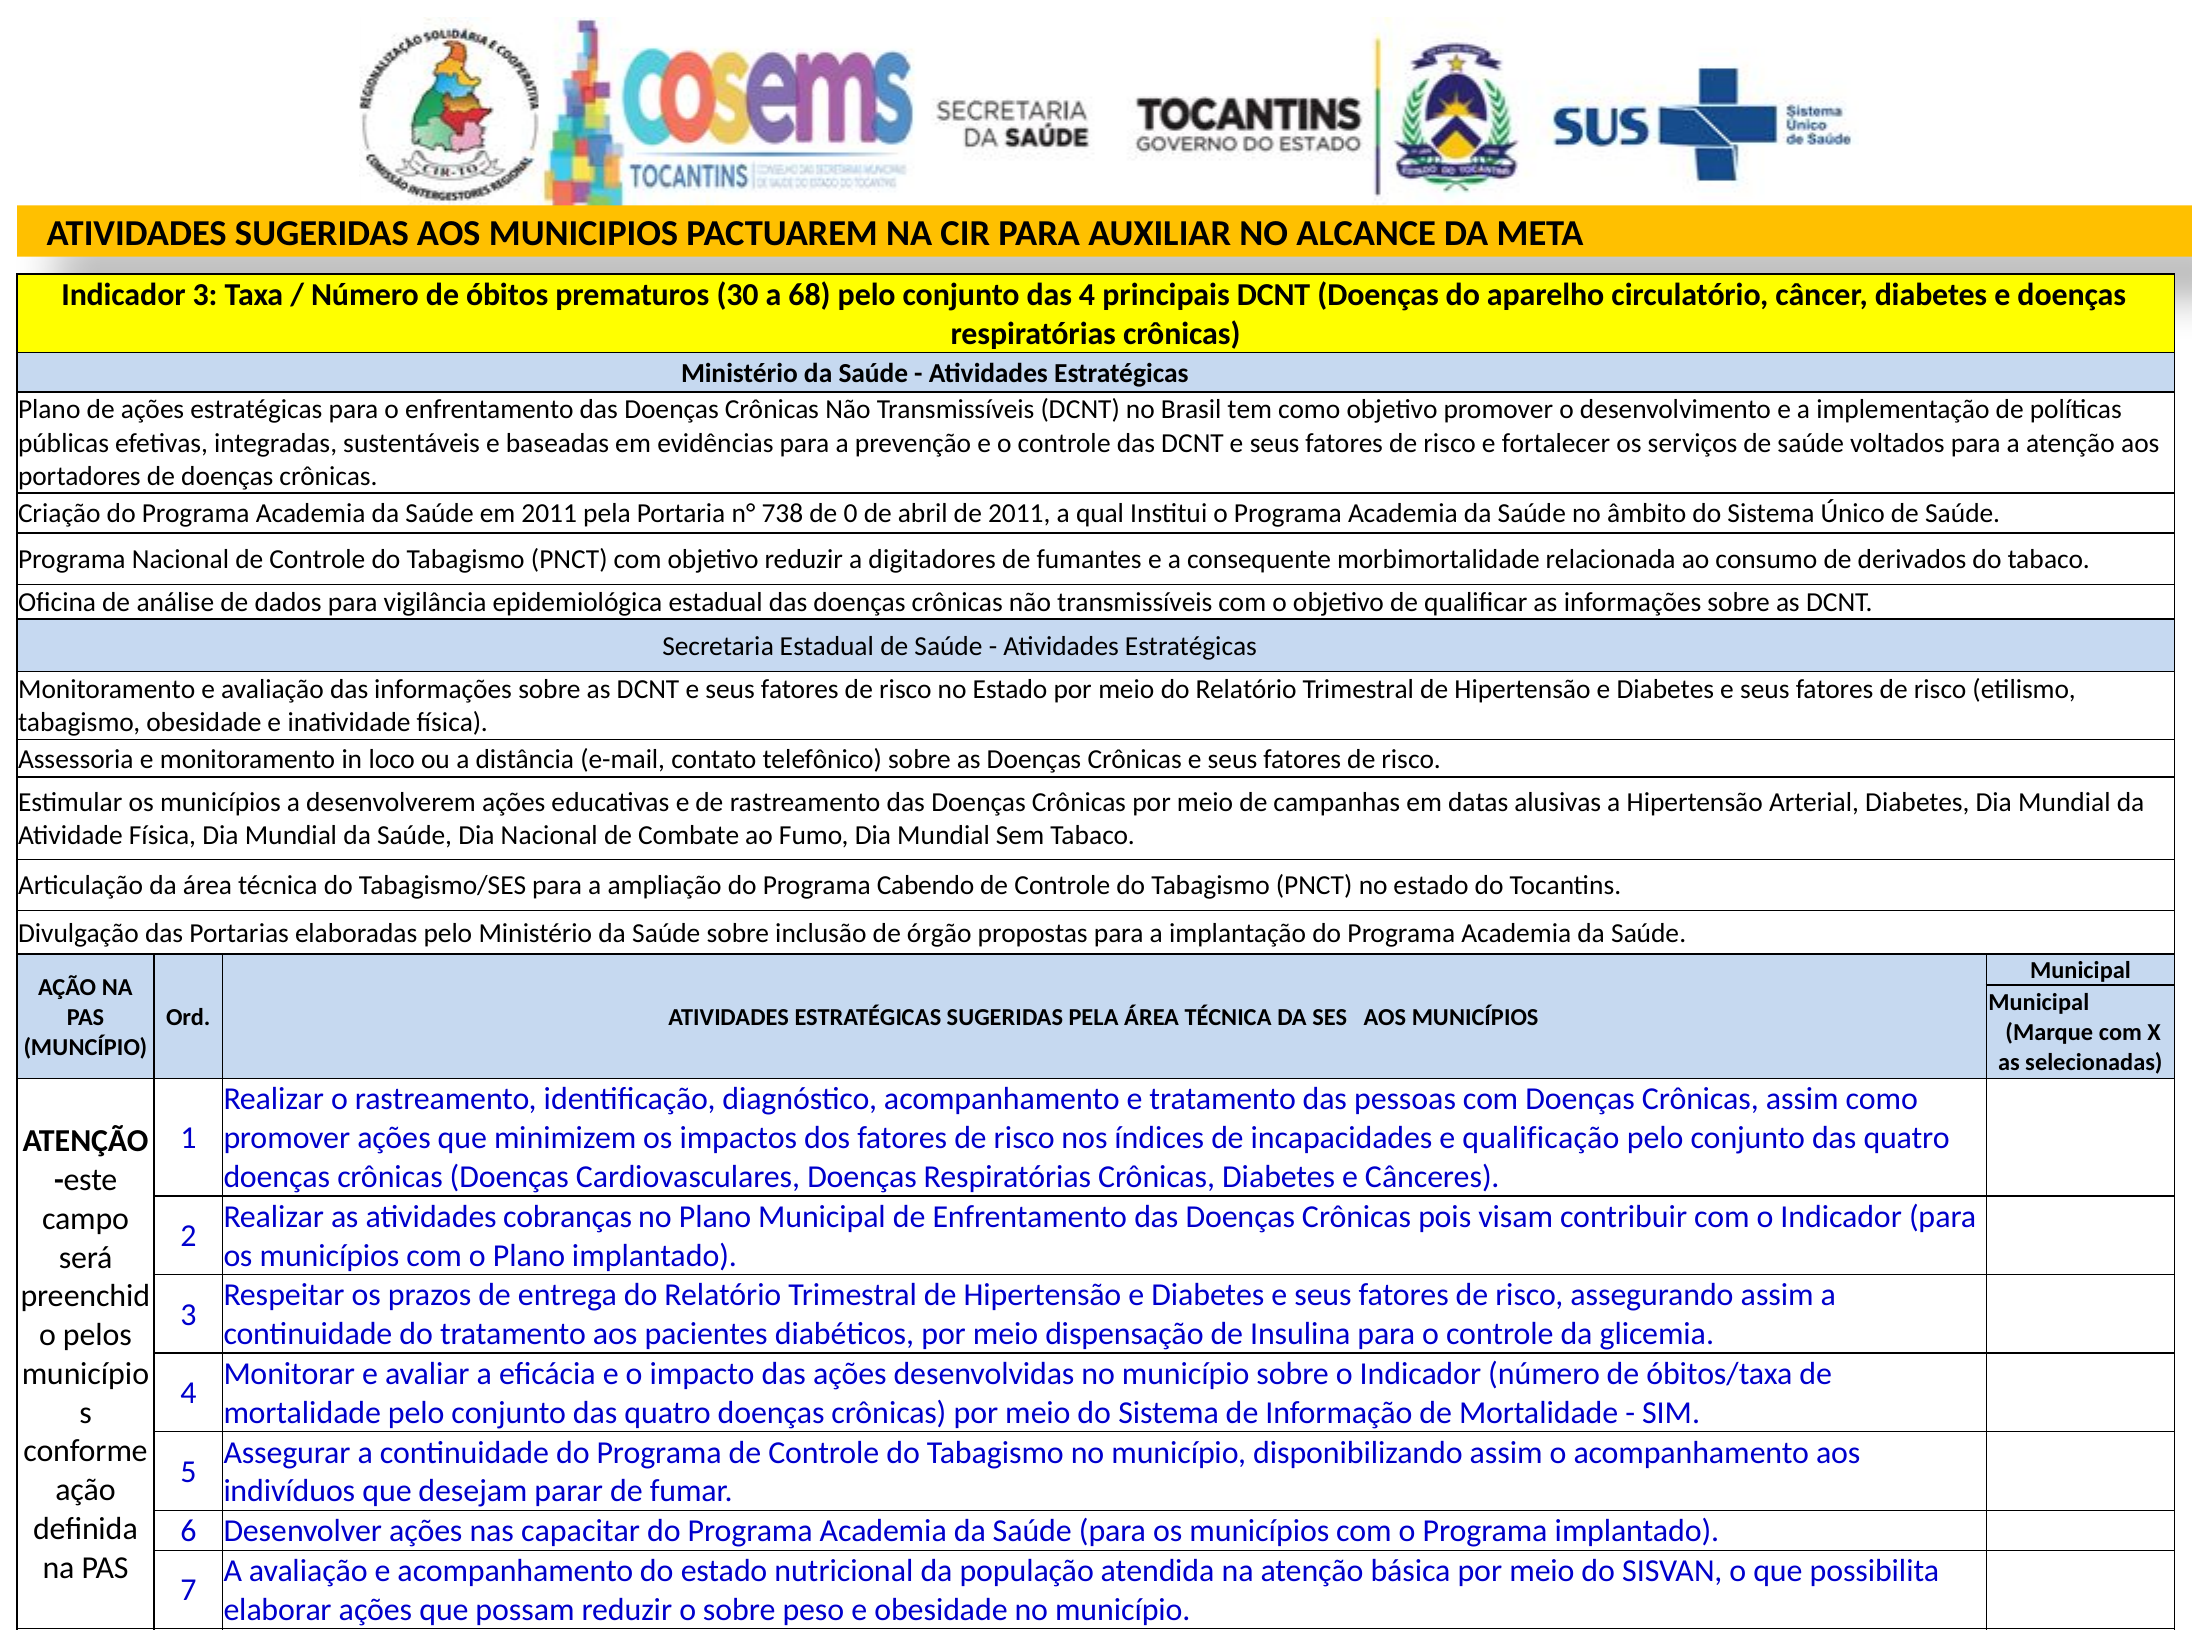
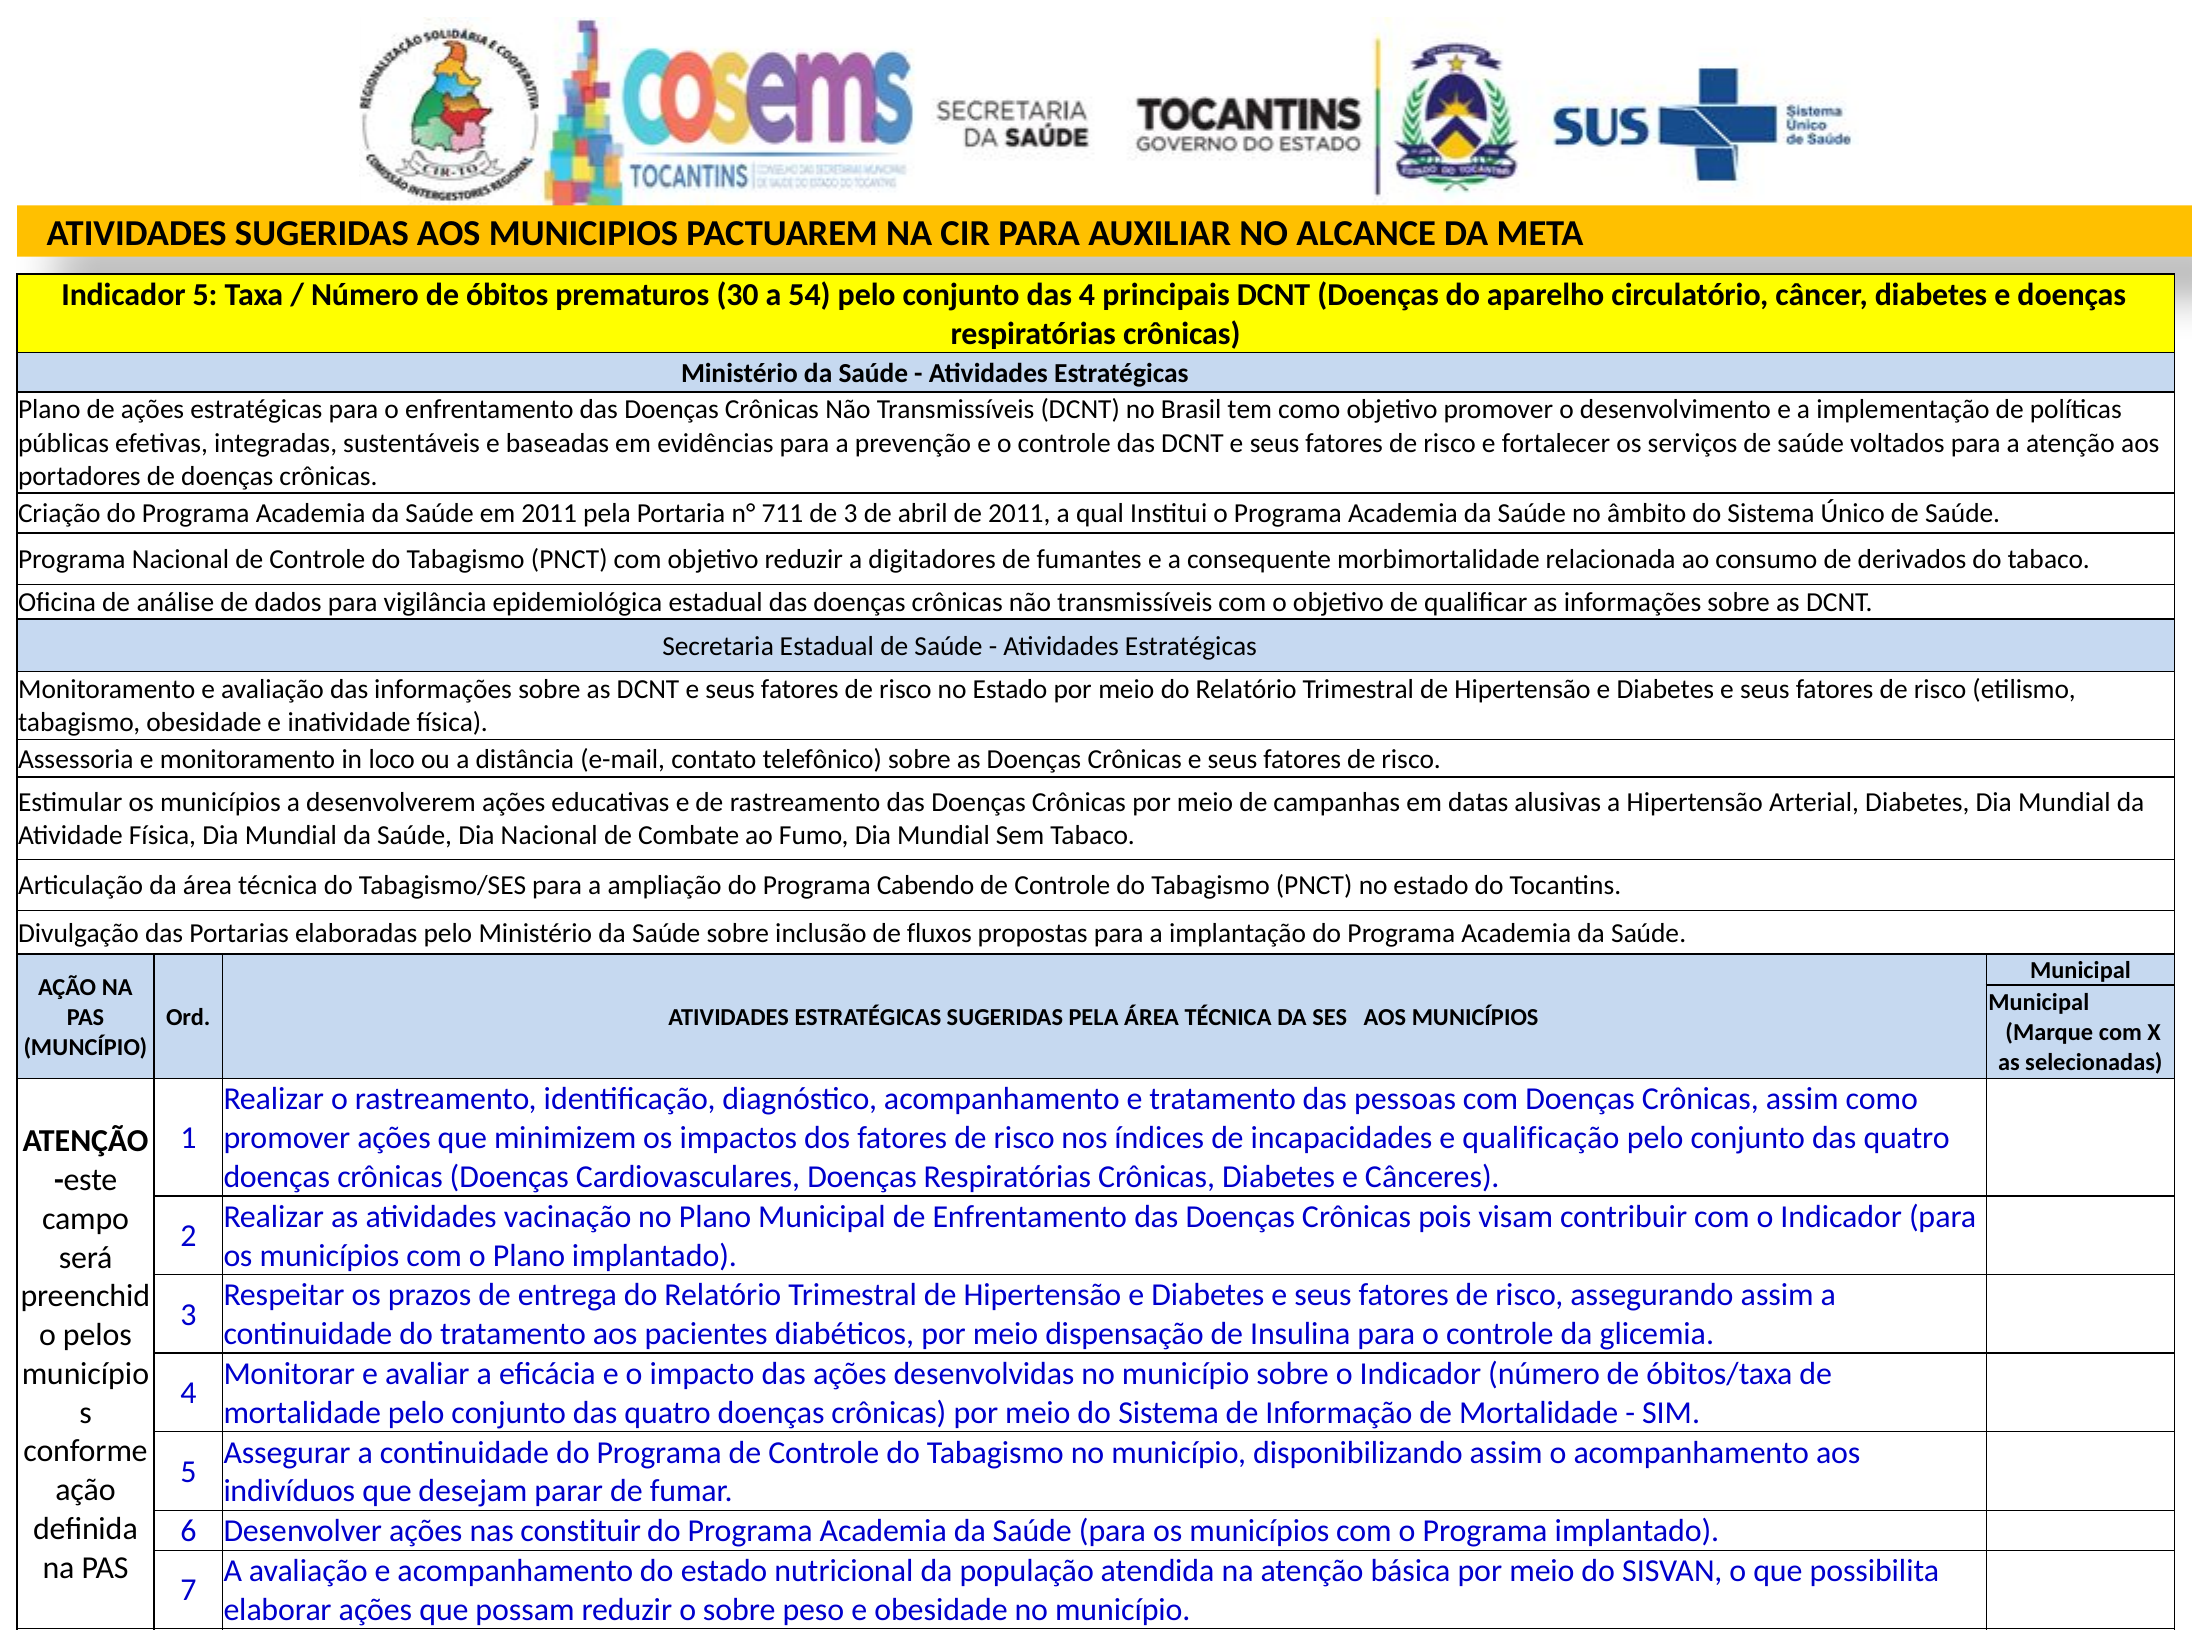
Indicador 3: 3 -> 5 (205, 295)
68: 68 -> 54 (809, 295)
738: 738 -> 711 (782, 514)
de 0: 0 -> 3 (851, 514)
órgão: órgão -> fluxos (939, 933)
cobranças: cobranças -> vacinação (568, 1217)
capacitar: capacitar -> constituir (581, 1531)
